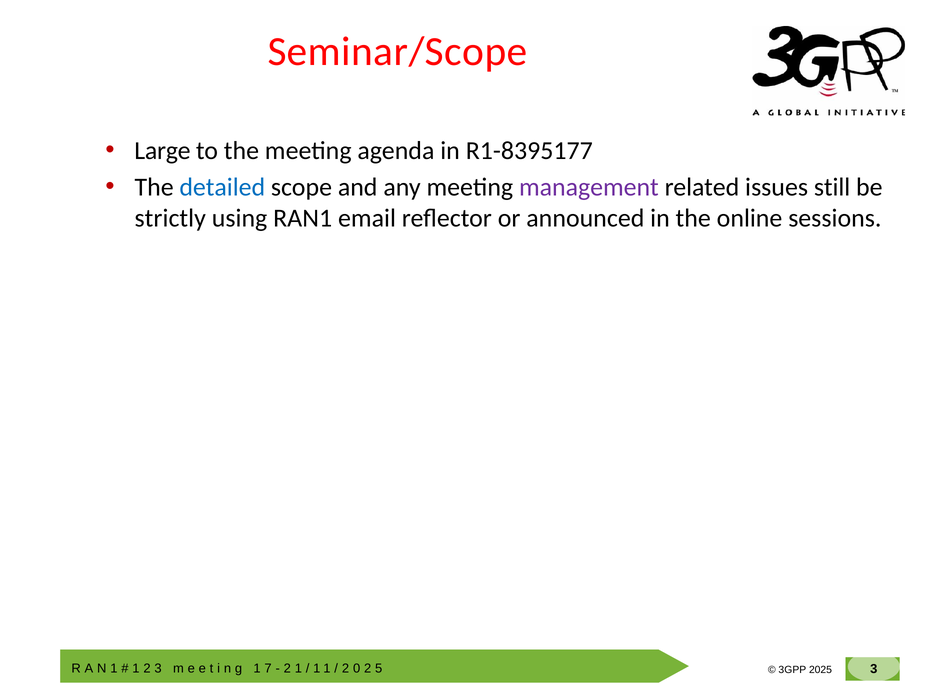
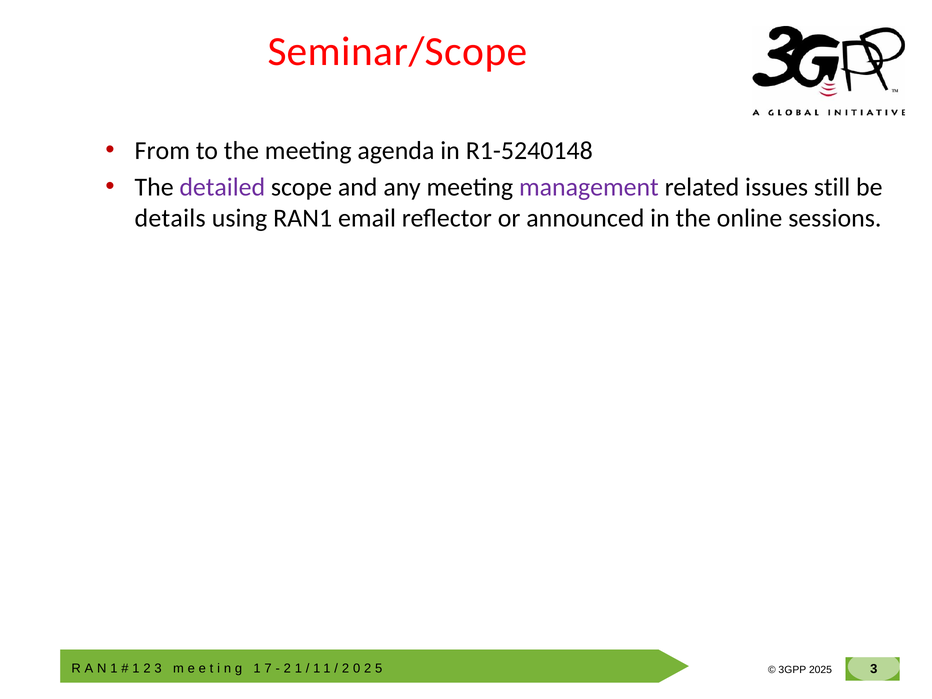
Large: Large -> From (162, 151)
R1-8395177: R1-8395177 -> R1-5240148 (529, 151)
detailed colour: blue -> purple (222, 187)
strictly: strictly -> details (170, 218)
